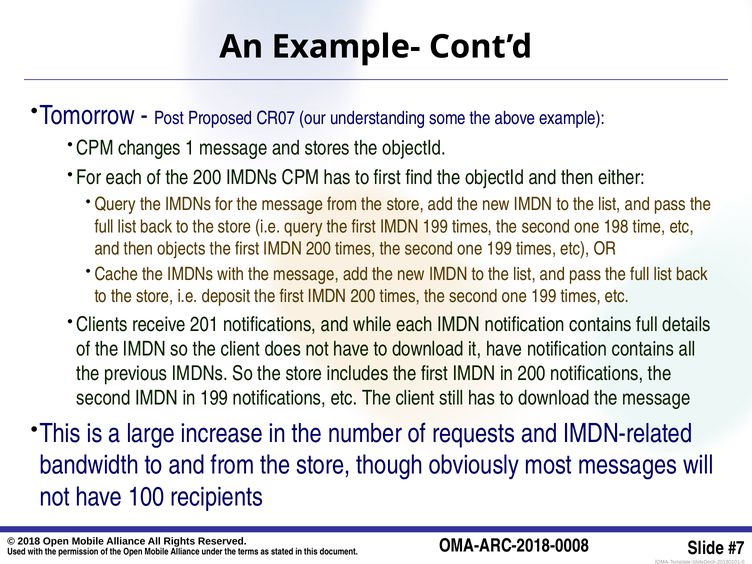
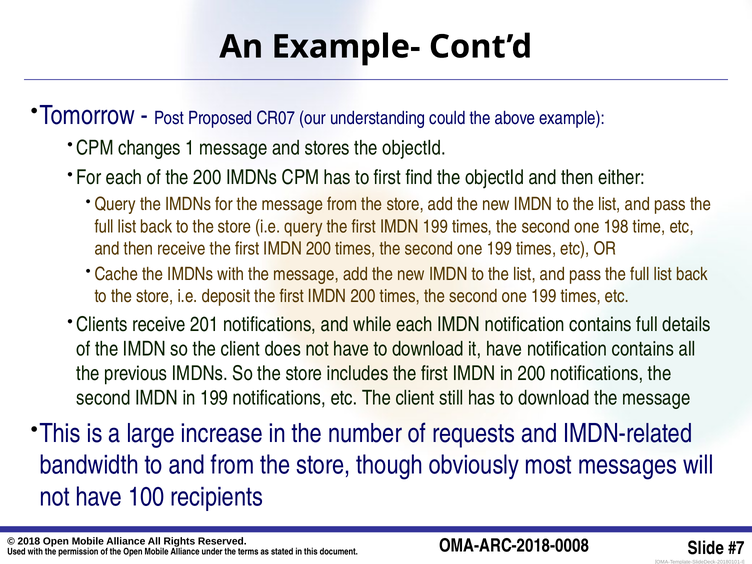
some: some -> could (448, 118)
then objects: objects -> receive (182, 249)
